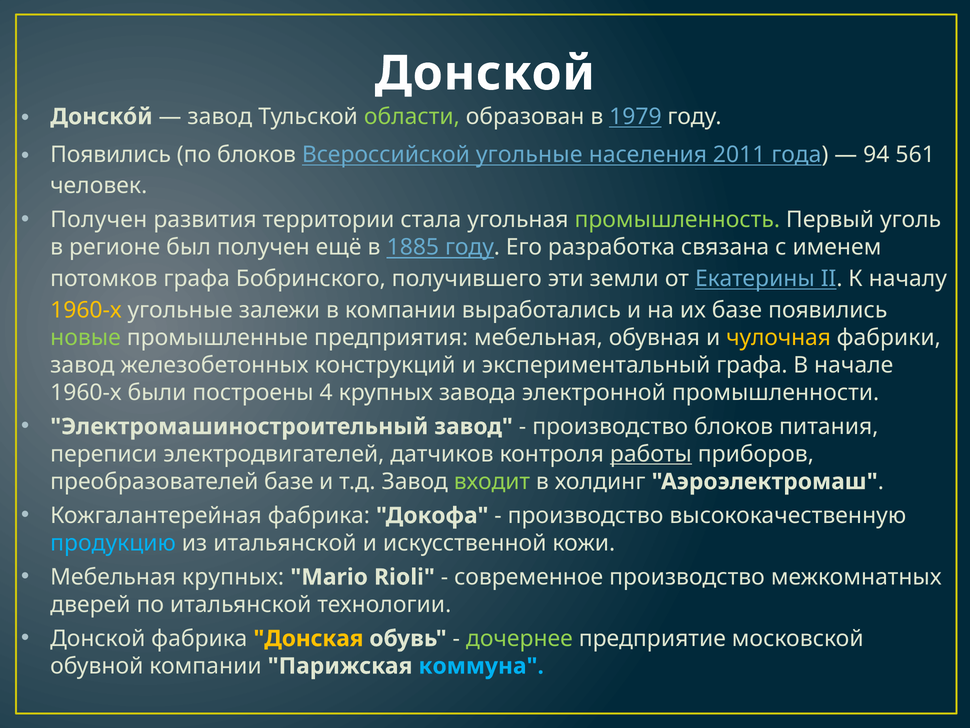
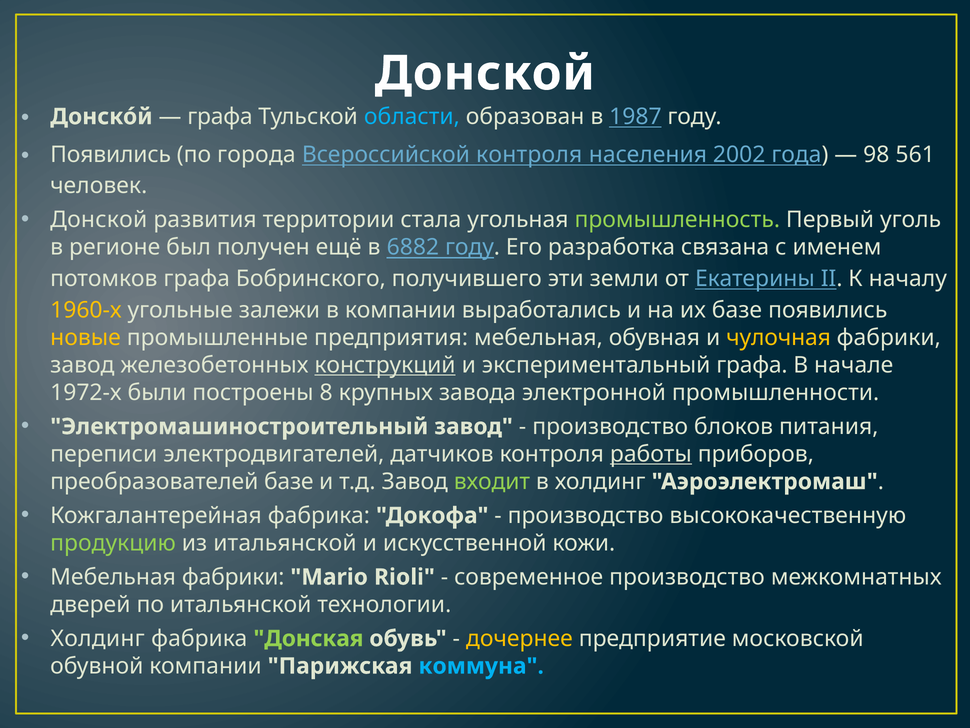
завод: завод -> графа (220, 117)
области colour: light green -> light blue (412, 117)
1979: 1979 -> 1987 (635, 117)
по блоков: блоков -> города (256, 154)
Всероссийской угольные: угольные -> контроля (529, 154)
2011: 2011 -> 2002 (739, 154)
94: 94 -> 98 (876, 154)
Получен: Получен -> Донской (99, 220)
1885: 1885 -> 6882 (413, 247)
новые colour: light green -> yellow (86, 337)
конструкций underline: none -> present (385, 365)
1960-х: 1960-х -> 1972-х (86, 392)
4: 4 -> 8 (326, 392)
продукцию colour: light blue -> light green (113, 543)
Мебельная крупных: крупных -> фабрики (233, 577)
Донской: Донской -> Холдинг (98, 638)
Донская colour: yellow -> light green (308, 638)
дочернее colour: light green -> yellow (519, 638)
